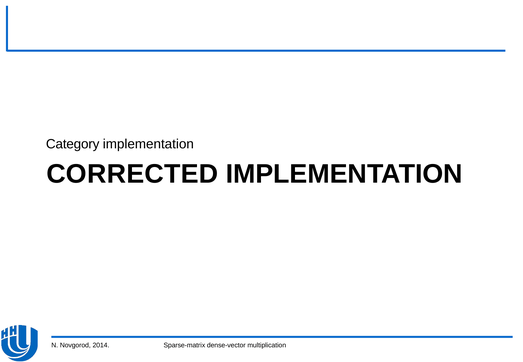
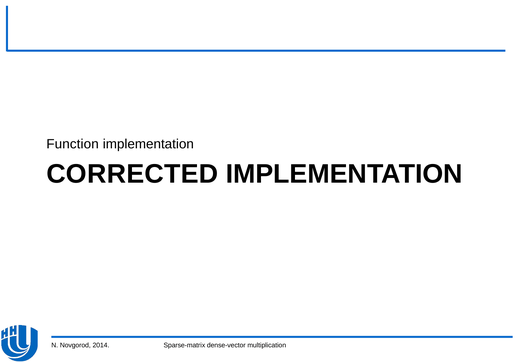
Category: Category -> Function (73, 144)
